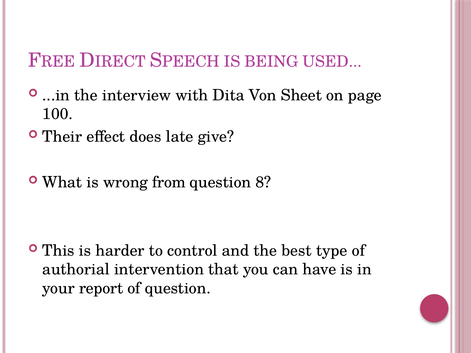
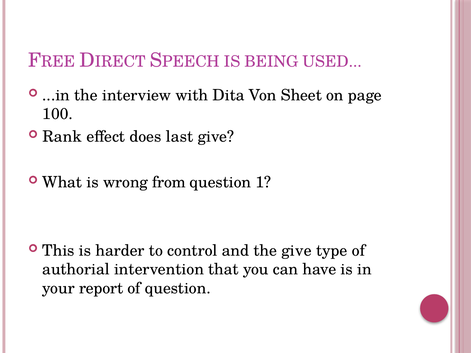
Their: Their -> Rank (62, 137)
late: late -> last (180, 137)
8: 8 -> 1 (263, 182)
the best: best -> give (296, 251)
